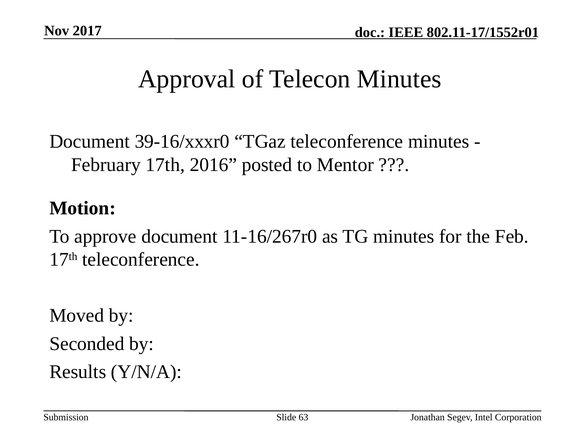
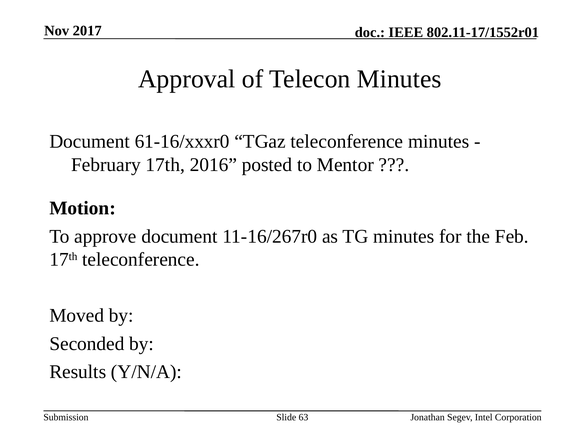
39-16/xxxr0: 39-16/xxxr0 -> 61-16/xxxr0 (182, 142)
